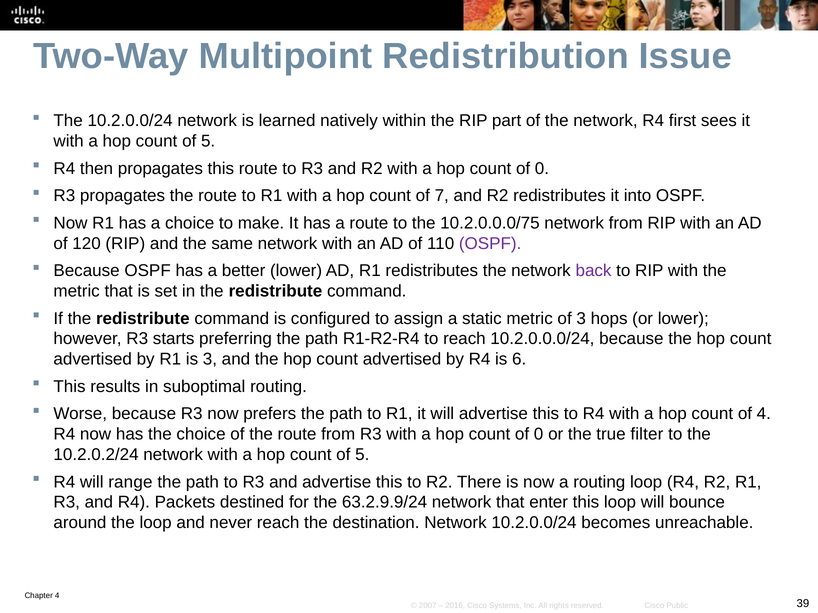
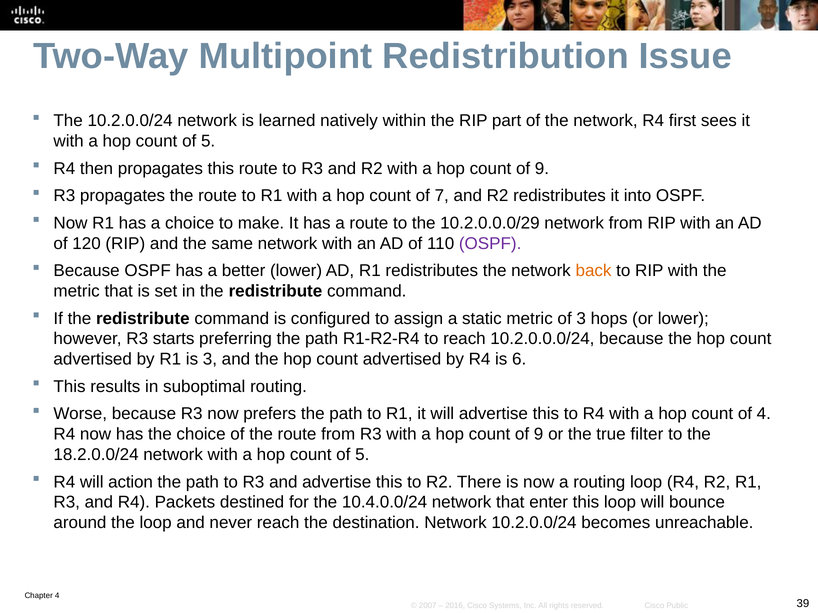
0: 0 -> 9 (542, 169)
10.2.0.0.0/75: 10.2.0.0.0/75 -> 10.2.0.0.0/29 (490, 223)
back colour: purple -> orange (594, 271)
0: 0 -> 9 (539, 435)
10.2.0.2/24: 10.2.0.2/24 -> 18.2.0.0/24 (96, 455)
range: range -> action (131, 482)
63.2.9.9/24: 63.2.9.9/24 -> 10.4.0.0/24 (385, 503)
